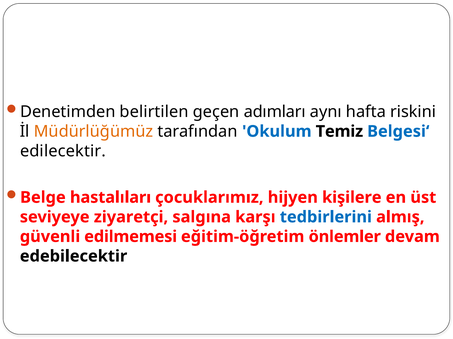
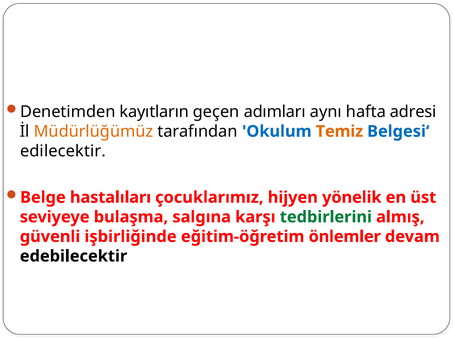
belirtilen: belirtilen -> kayıtların (154, 112)
riskini: riskini -> adresi (413, 112)
Temiz colour: black -> orange (339, 132)
kişilere: kişilere -> yönelik (352, 198)
ziyaretçi: ziyaretçi -> bulaşma (131, 217)
tedbirlerini colour: blue -> green (326, 217)
edilmemesi: edilmemesi -> işbirliğinde (131, 237)
